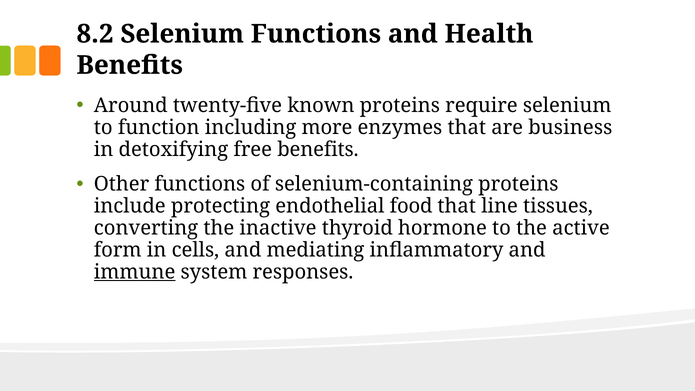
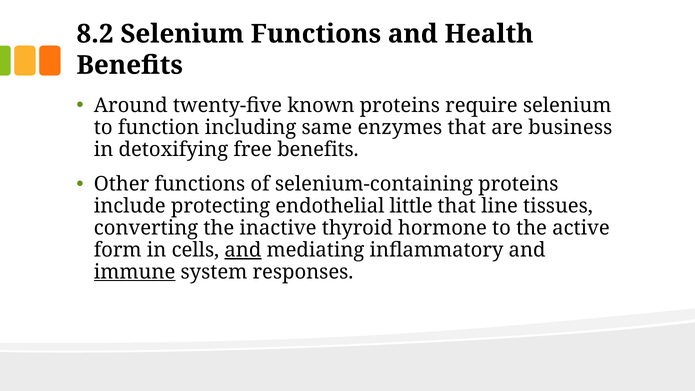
more: more -> same (327, 127)
food: food -> little (411, 206)
and underline: none -> present (243, 250)
